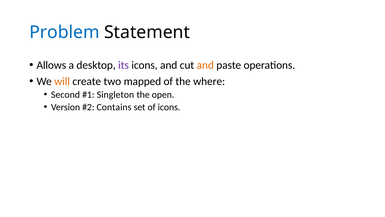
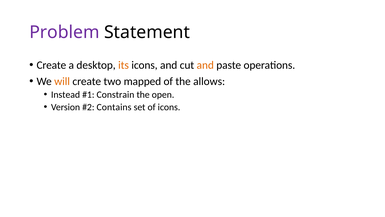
Problem colour: blue -> purple (64, 32)
Allows: Allows -> Create (51, 65)
its colour: purple -> orange (124, 65)
where: where -> allows (209, 81)
Second: Second -> Instead (66, 95)
Singleton: Singleton -> Constrain (115, 95)
